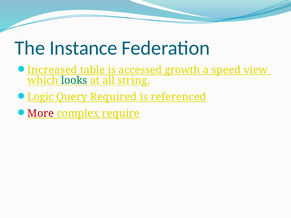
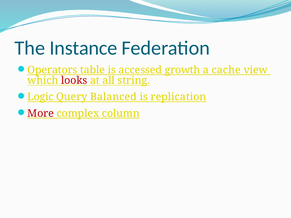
Increased: Increased -> Operators (52, 70)
speed: speed -> cache (226, 70)
looks colour: green -> red (74, 81)
Required: Required -> Balanced (113, 97)
referenced: referenced -> replication (178, 97)
require: require -> column (121, 113)
